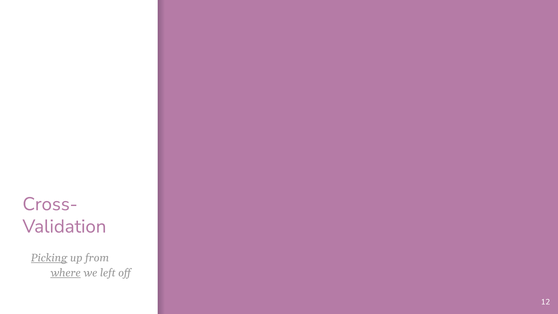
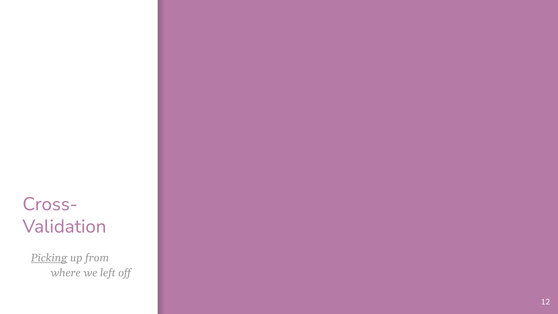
where underline: present -> none (66, 273)
